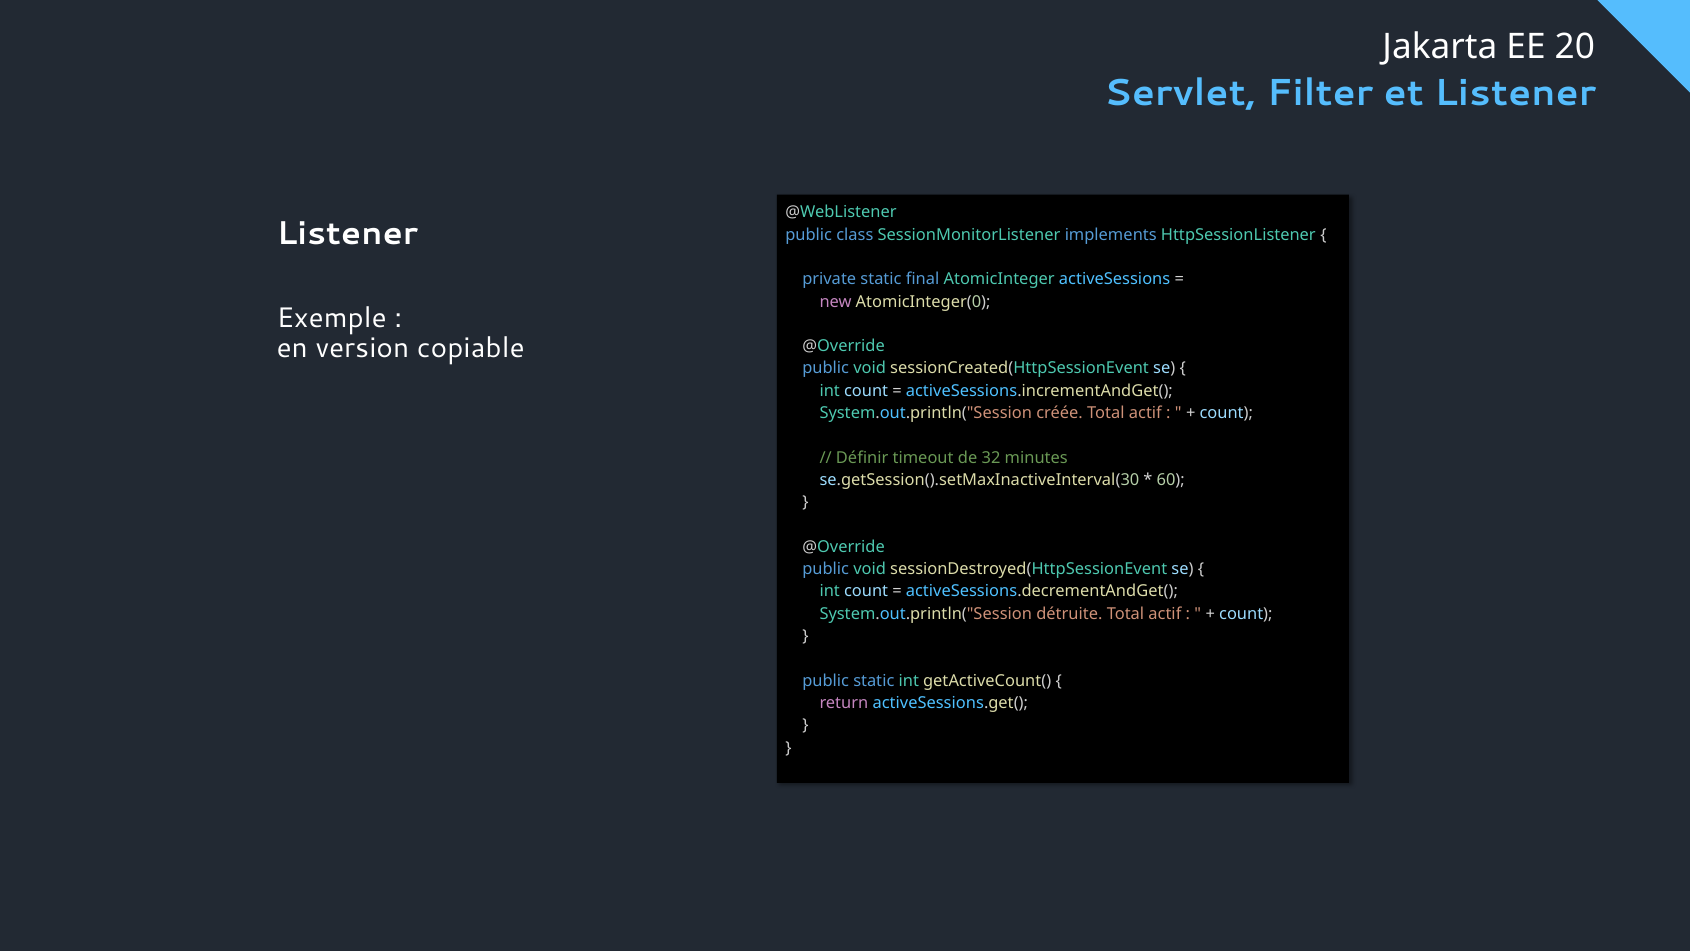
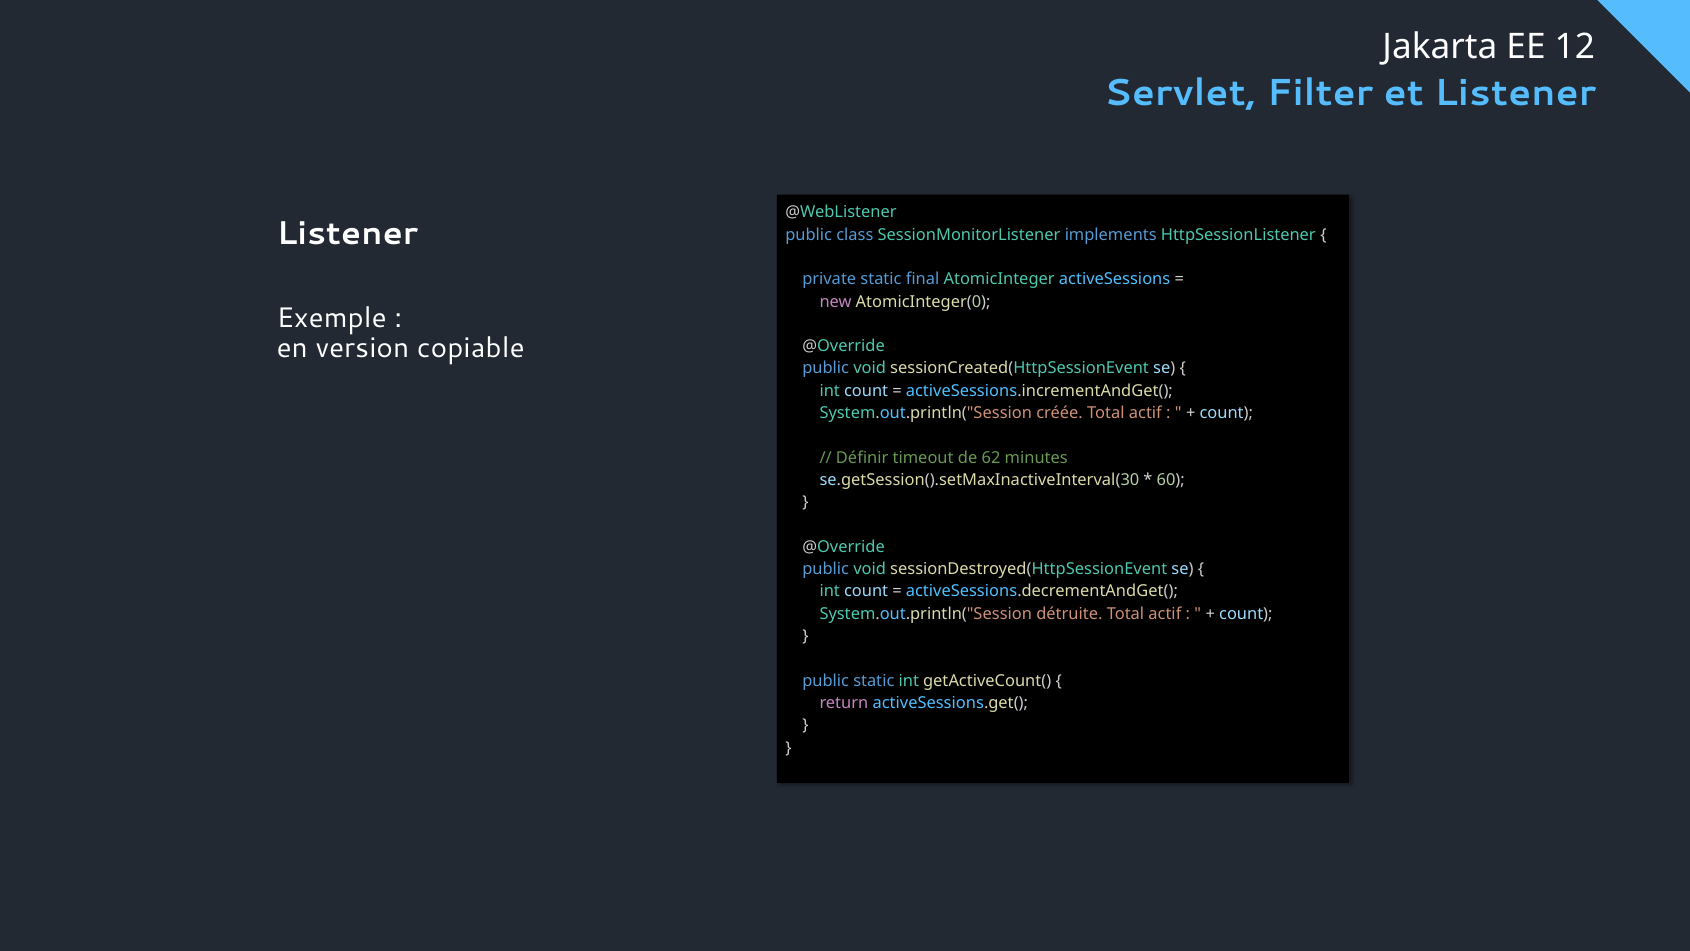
20: 20 -> 12 (1575, 47)
32: 32 -> 62 (991, 458)
